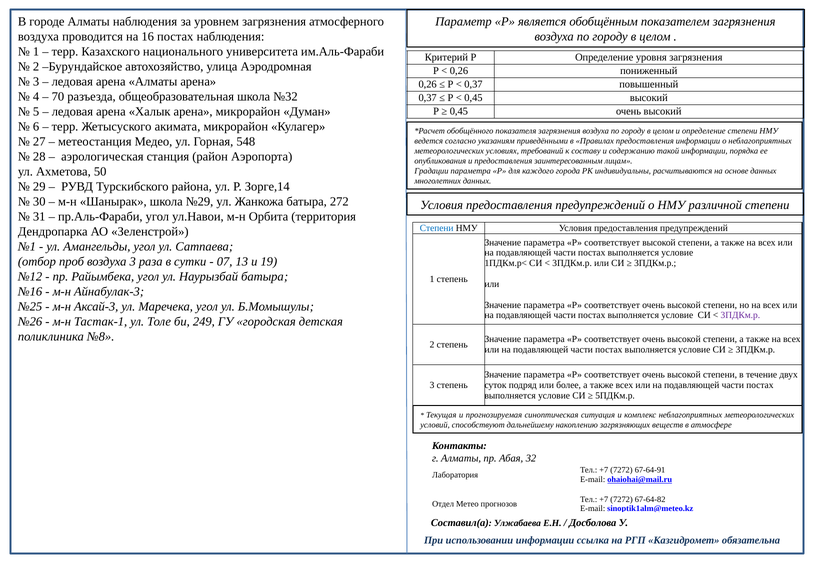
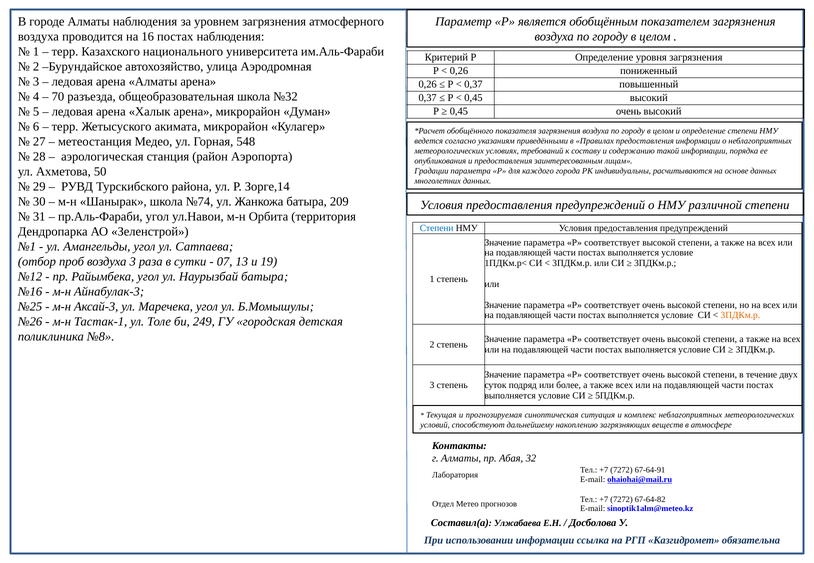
№29: №29 -> №74 (200, 202)
272: 272 -> 209 (339, 202)
3ПДКм.р colour: purple -> orange (740, 316)
